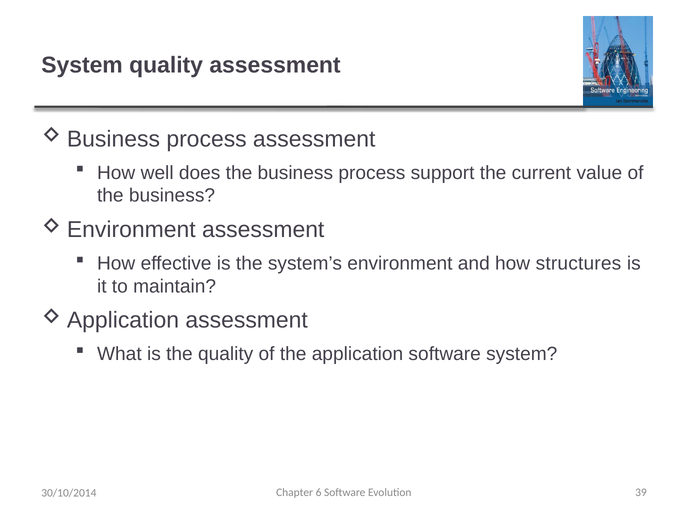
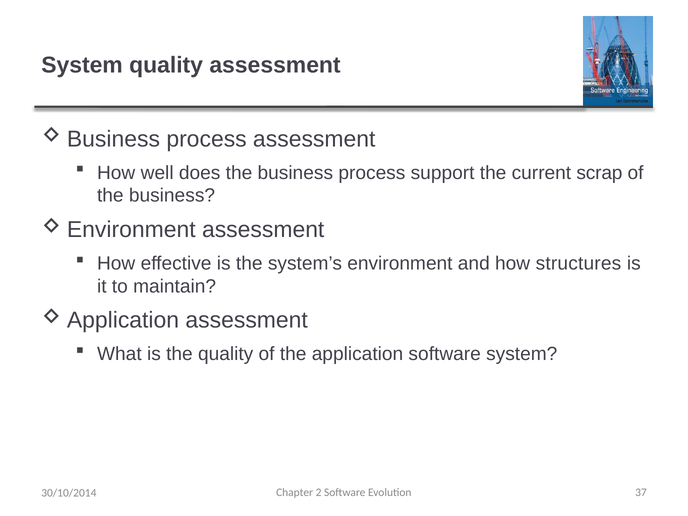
value: value -> scrap (599, 173)
6: 6 -> 2 (319, 493)
39: 39 -> 37 (641, 493)
